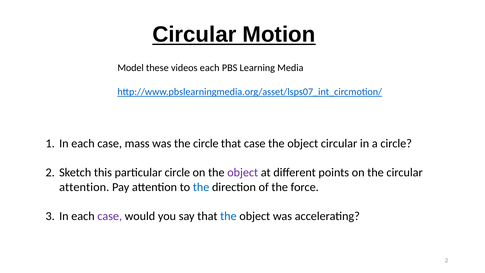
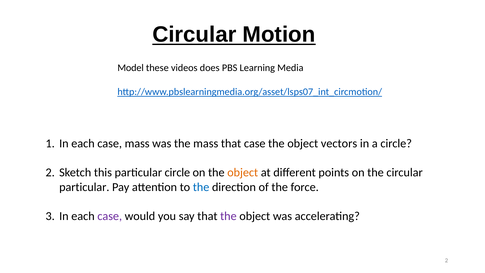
videos each: each -> does (210, 68)
the circle: circle -> mass (206, 143)
object circular: circular -> vectors (339, 143)
object colour: purple -> orange (243, 172)
attention: attention -> particular (84, 187)
the colour: blue -> purple (228, 216)
